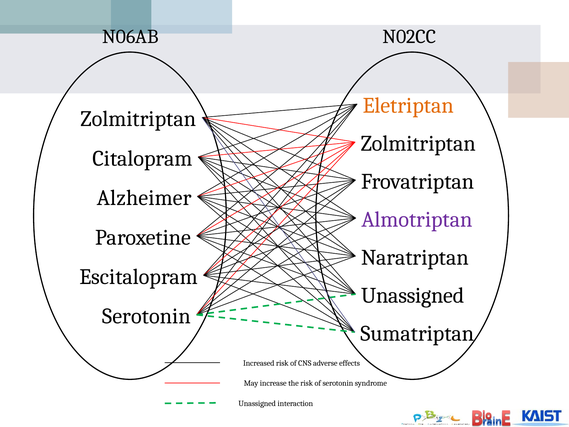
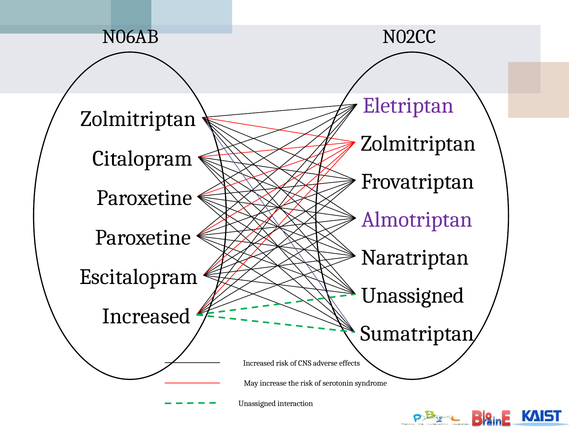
Eletriptan colour: orange -> purple (408, 106)
Alzheimer: Alzheimer -> Paroxetine (144, 198)
Serotonin: Serotonin -> Increased (147, 316)
